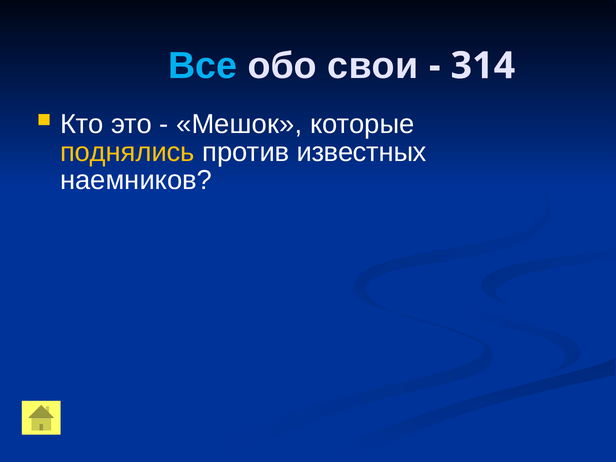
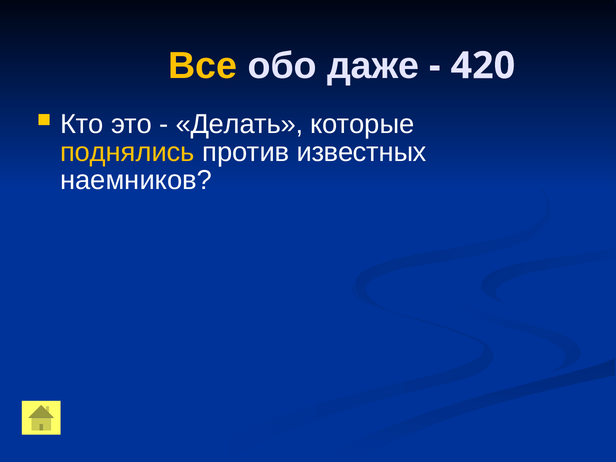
Все colour: light blue -> yellow (203, 66)
свои: свои -> даже (373, 66)
314: 314 -> 420 (483, 66)
Мешок: Мешок -> Делать (239, 124)
